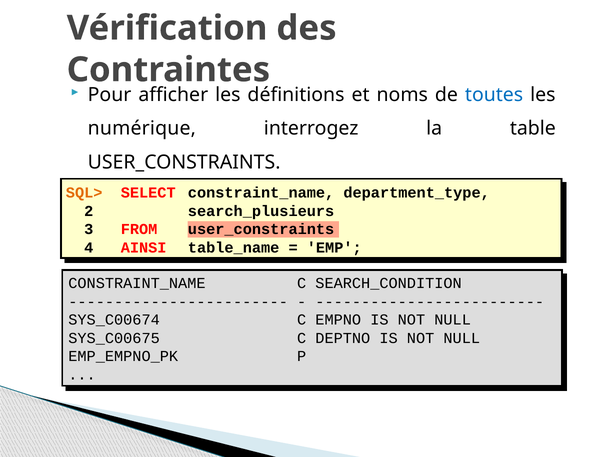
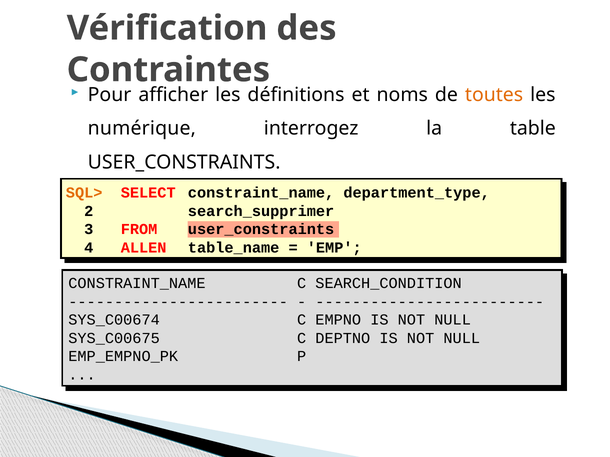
toutes colour: blue -> orange (494, 95)
search_plusieurs: search_plusieurs -> search_supprimer (261, 211)
AINSI: AINSI -> ALLEN (144, 248)
